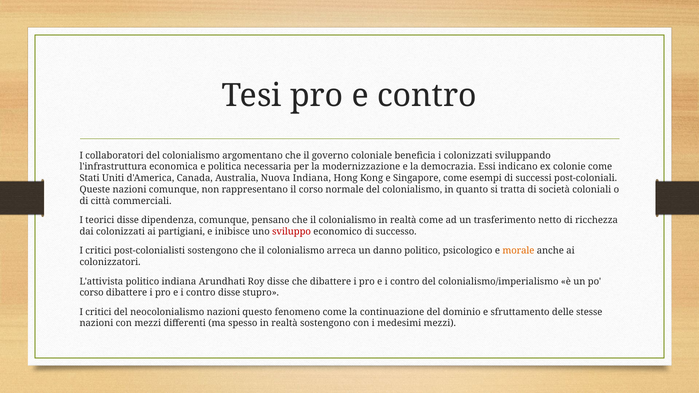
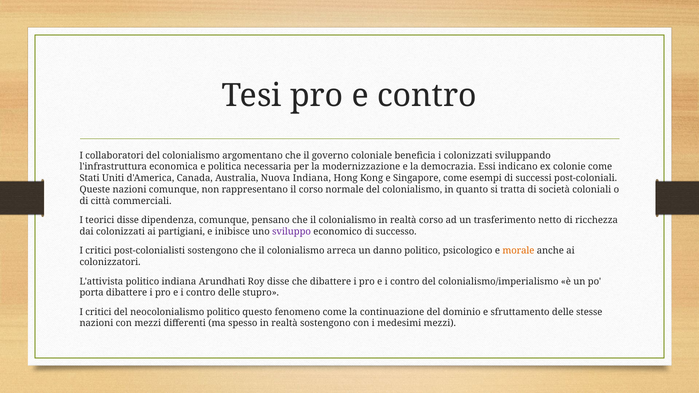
realtà come: come -> corso (431, 220)
sviluppo colour: red -> purple (292, 232)
corso: corso -> porta (92, 293)
contro disse: disse -> delle (229, 293)
neocolonialismo nazioni: nazioni -> politico (223, 312)
